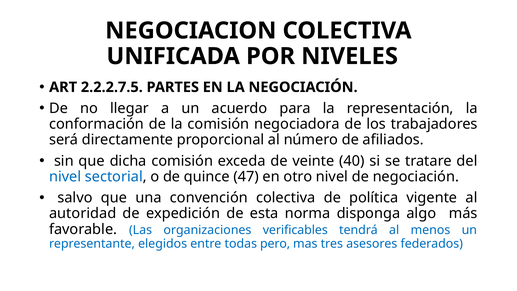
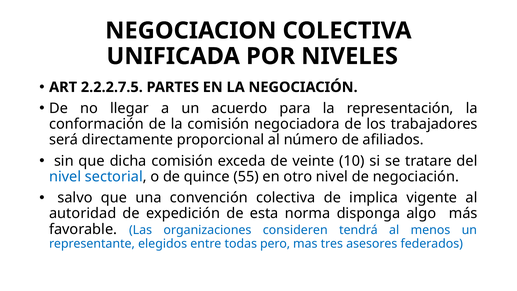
40: 40 -> 10 (352, 161)
47: 47 -> 55 (246, 177)
política: política -> implica (374, 198)
verificables: verificables -> consideren (295, 230)
